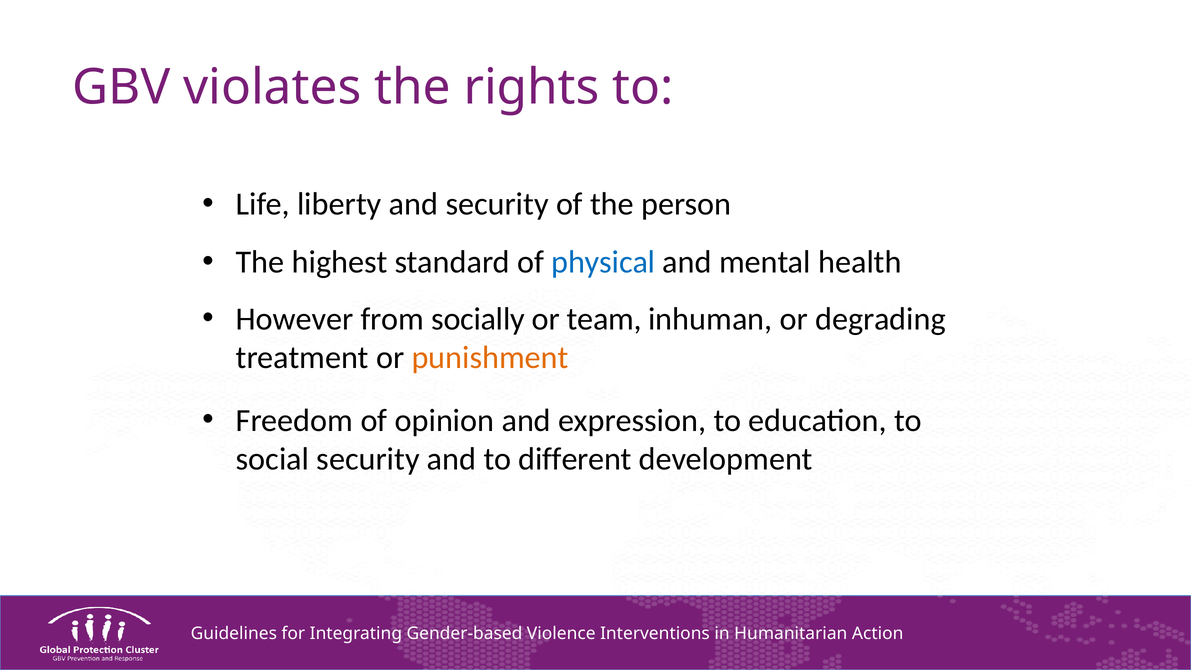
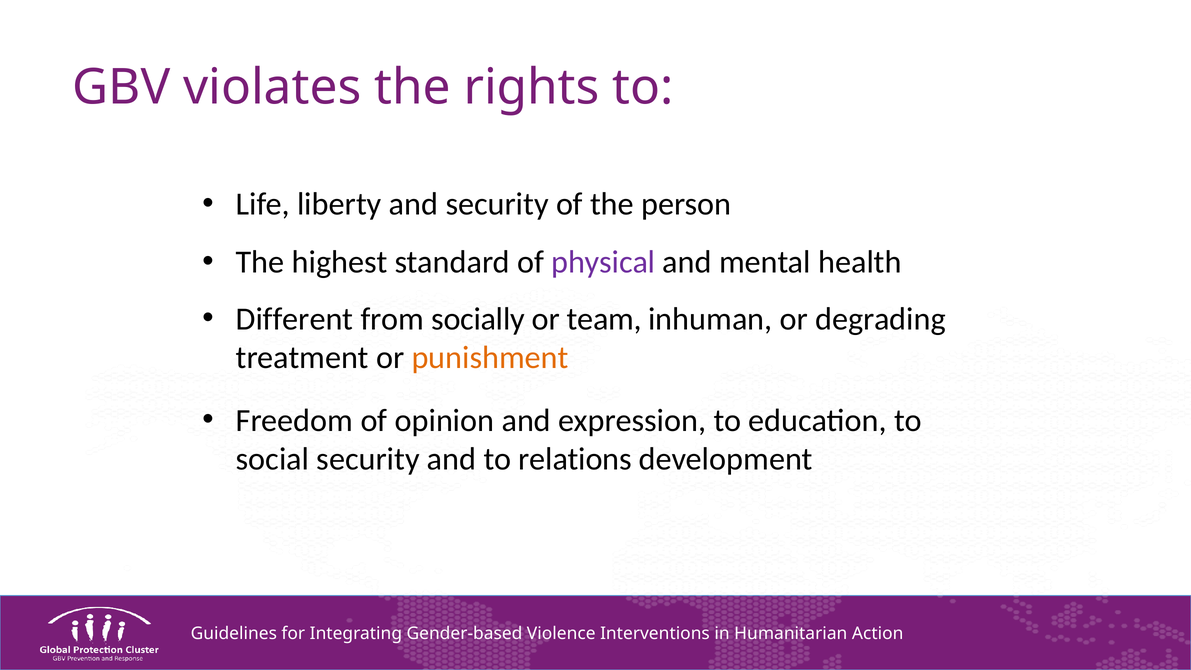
physical colour: blue -> purple (603, 262)
However: However -> Different (294, 319)
different: different -> relations (575, 459)
